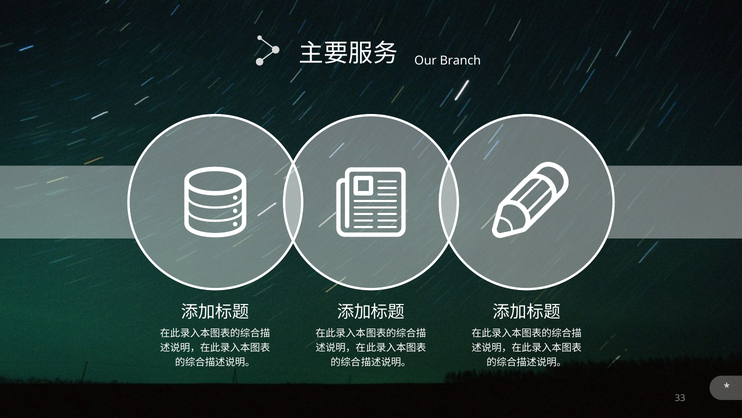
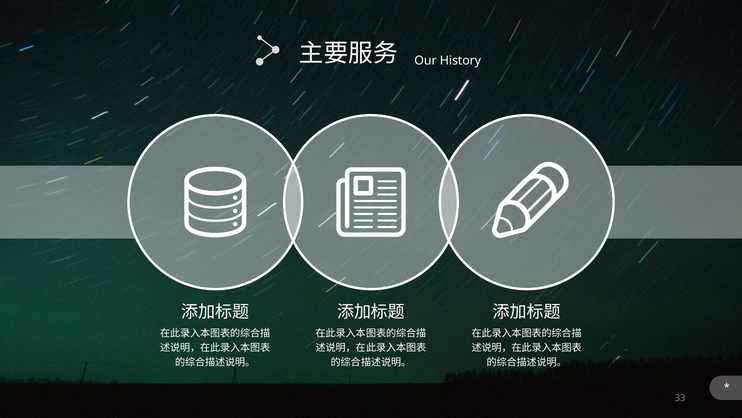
Branch: Branch -> History (460, 60)
